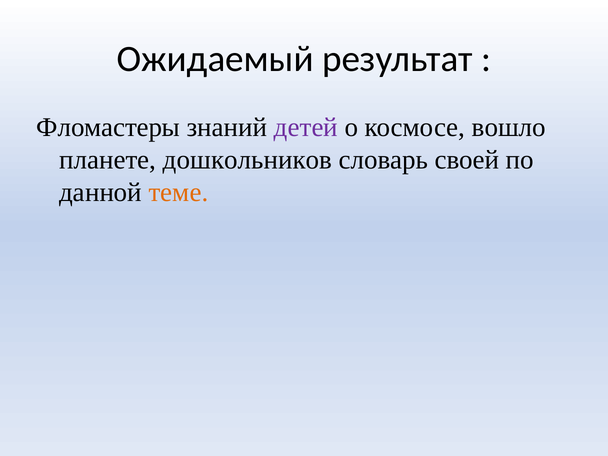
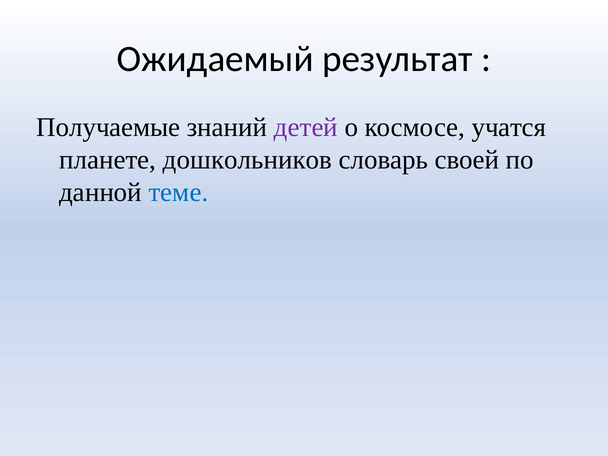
Фломастеры: Фломастеры -> Получаемые (108, 128)
вошло: вошло -> учатся (509, 128)
теме colour: orange -> blue (178, 192)
